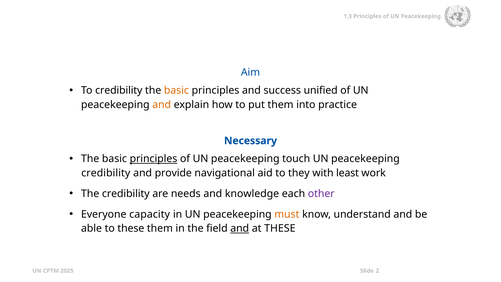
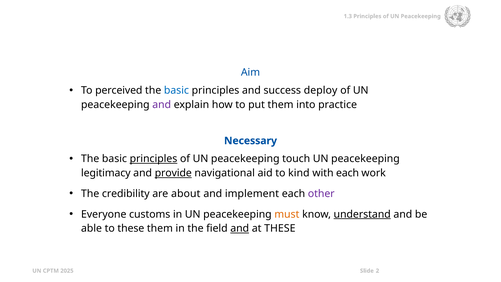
To credibility: credibility -> perceived (119, 90)
basic colour: orange -> blue (176, 90)
unified: unified -> deploy (321, 90)
and colour: orange -> purple (162, 105)
credibility: credibility -> legitimacy (106, 173)
provide underline: none -> present (173, 173)
they: they -> kind (299, 173)
with least: least -> each (348, 173)
needs: needs -> about (186, 194)
knowledge: knowledge -> implement (252, 194)
capacity: capacity -> customs (150, 214)
understand underline: none -> present (362, 214)
